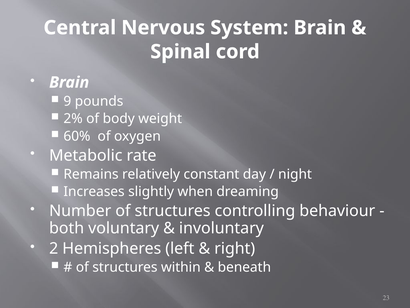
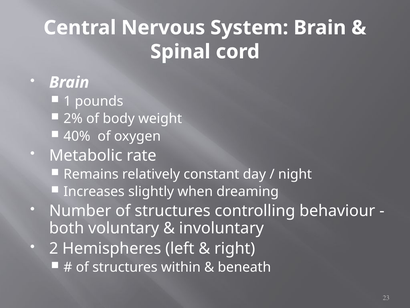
9: 9 -> 1 (67, 101)
60%: 60% -> 40% (77, 136)
